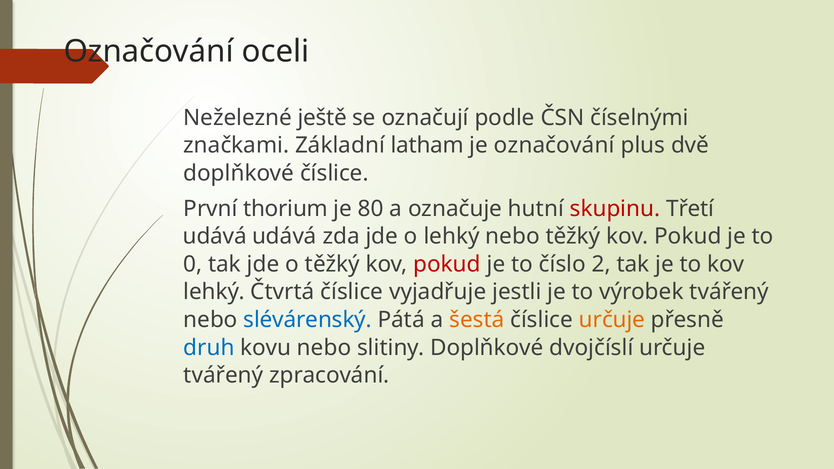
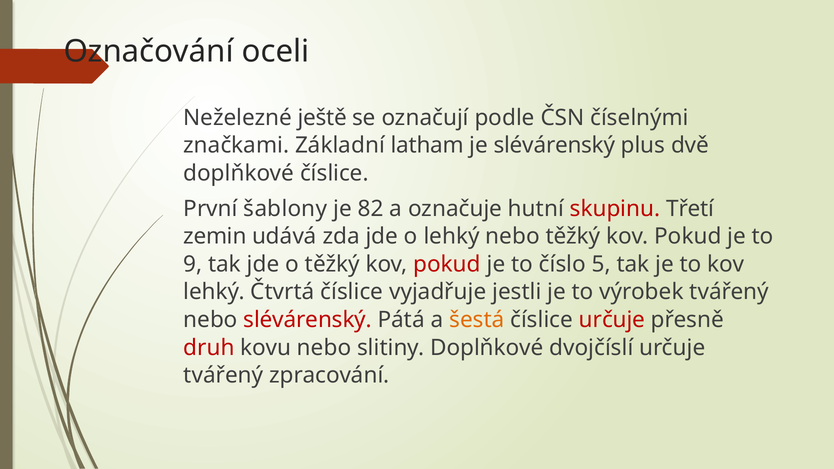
je označování: označování -> slévárenský (554, 145)
thorium: thorium -> šablony (285, 209)
80: 80 -> 82 (371, 209)
udává: udává -> zemin (215, 237)
0: 0 -> 9 (193, 264)
2: 2 -> 5 (601, 264)
slévárenský colour: blue -> red (308, 320)
určuje colour: orange -> red (612, 320)
druh colour: blue -> red (209, 348)
